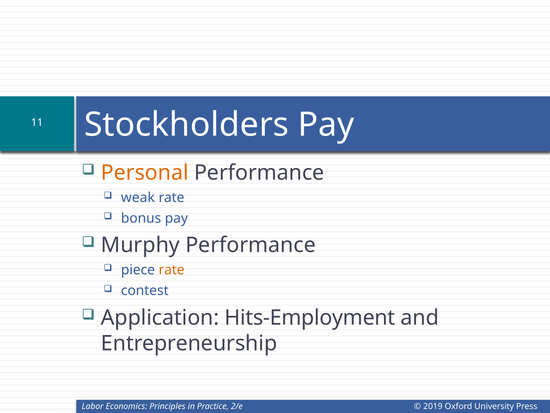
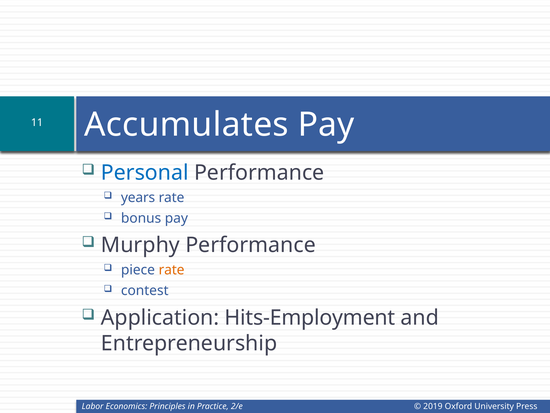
Stockholders: Stockholders -> Accumulates (186, 125)
Personal colour: orange -> blue (145, 172)
weak: weak -> years (138, 197)
